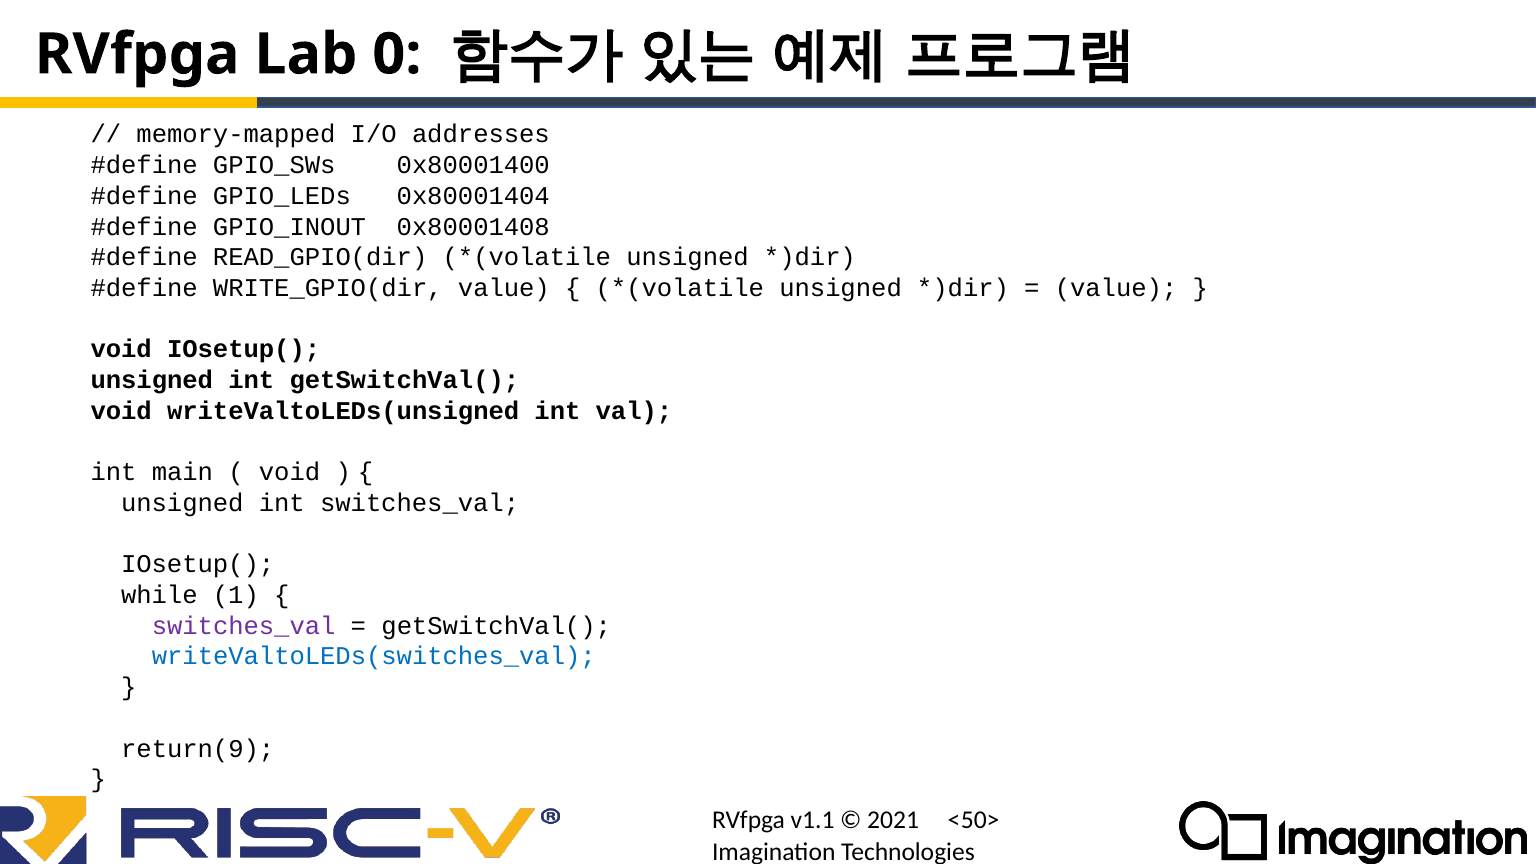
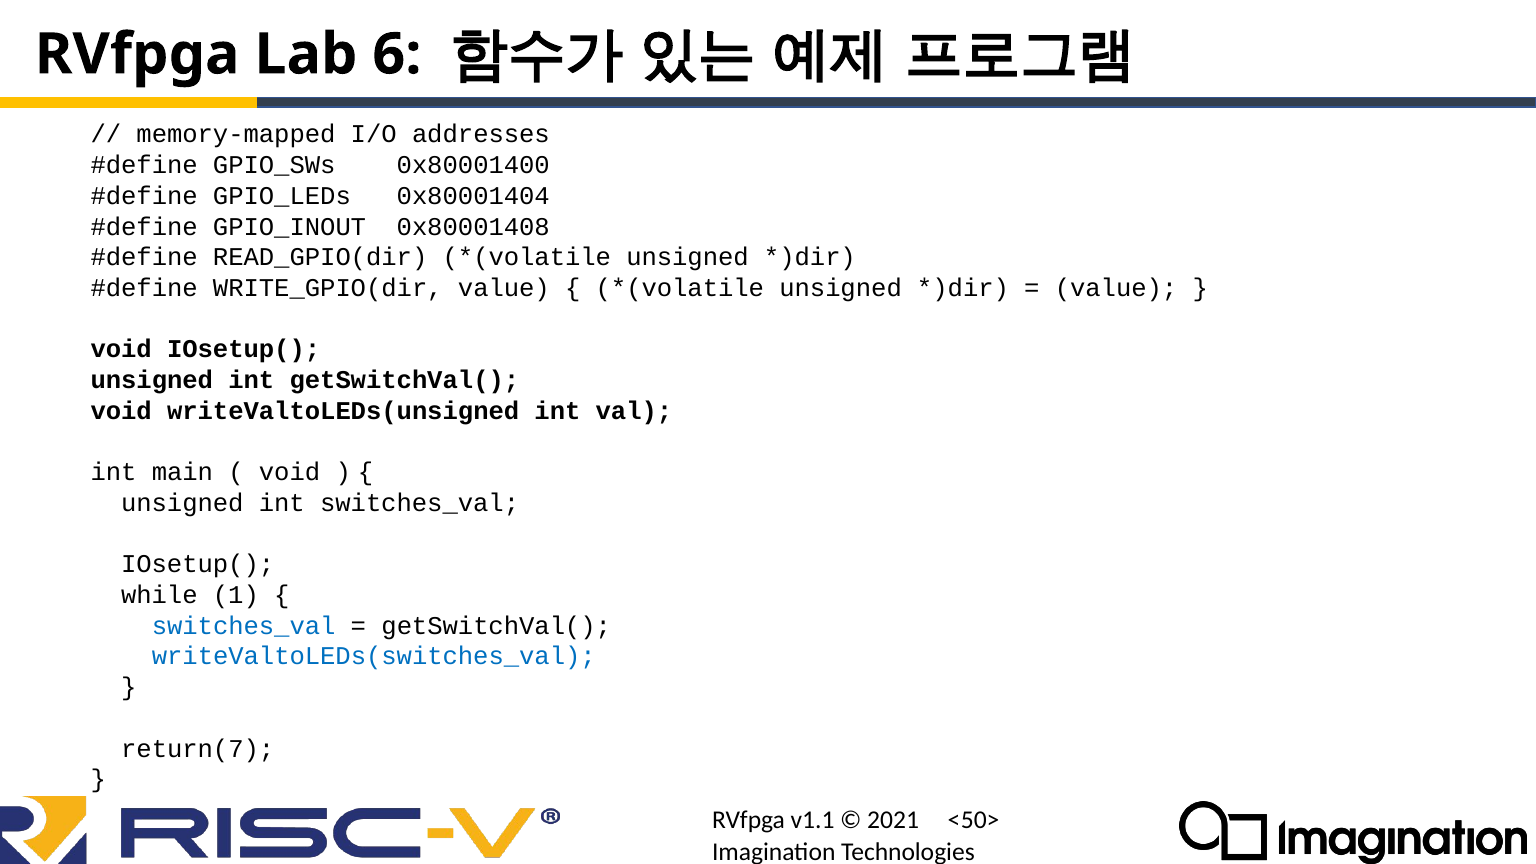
0: 0 -> 6 (397, 54)
switches_val colour: purple -> blue (244, 626)
return(9: return(9 -> return(7 (198, 749)
